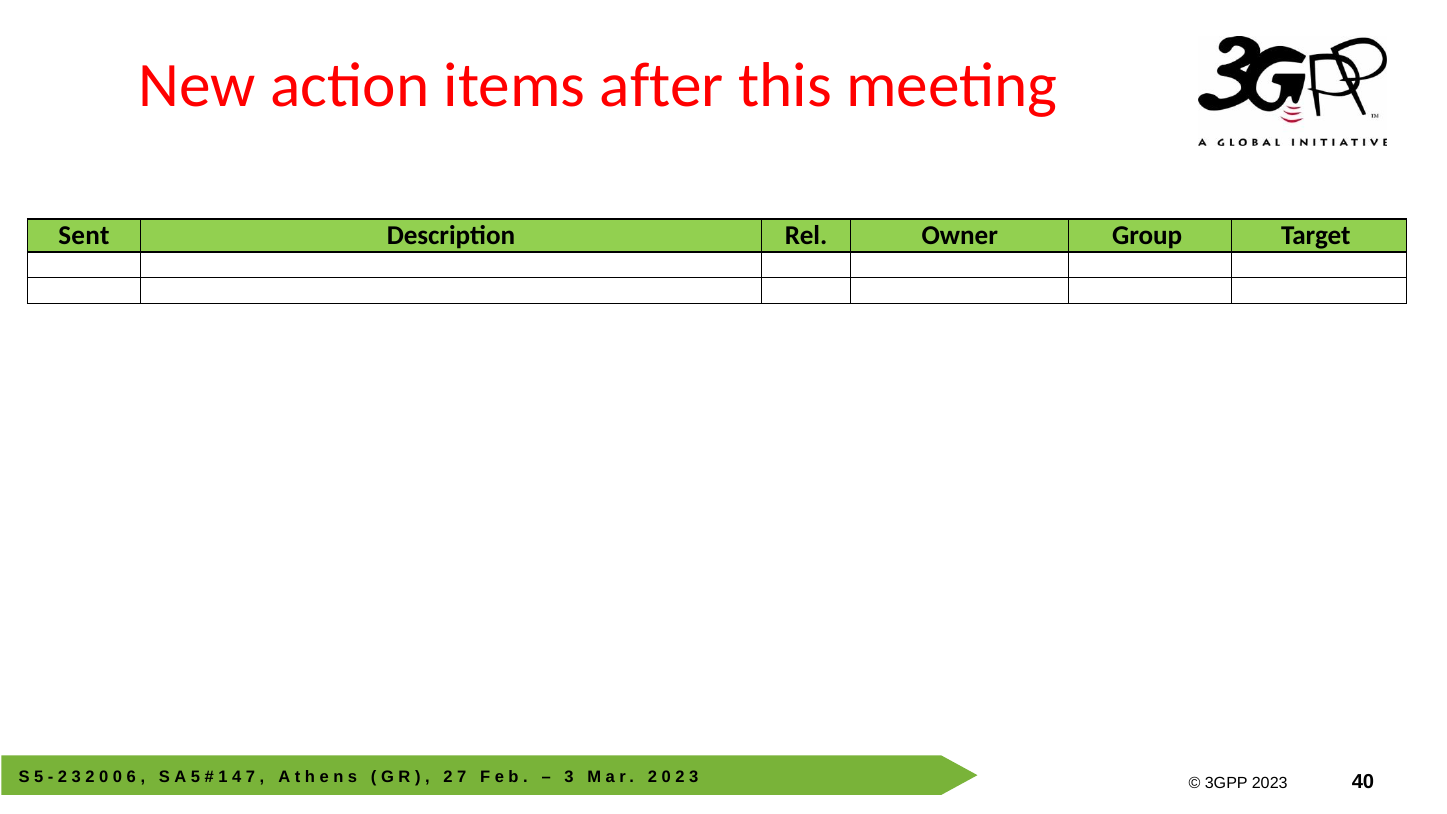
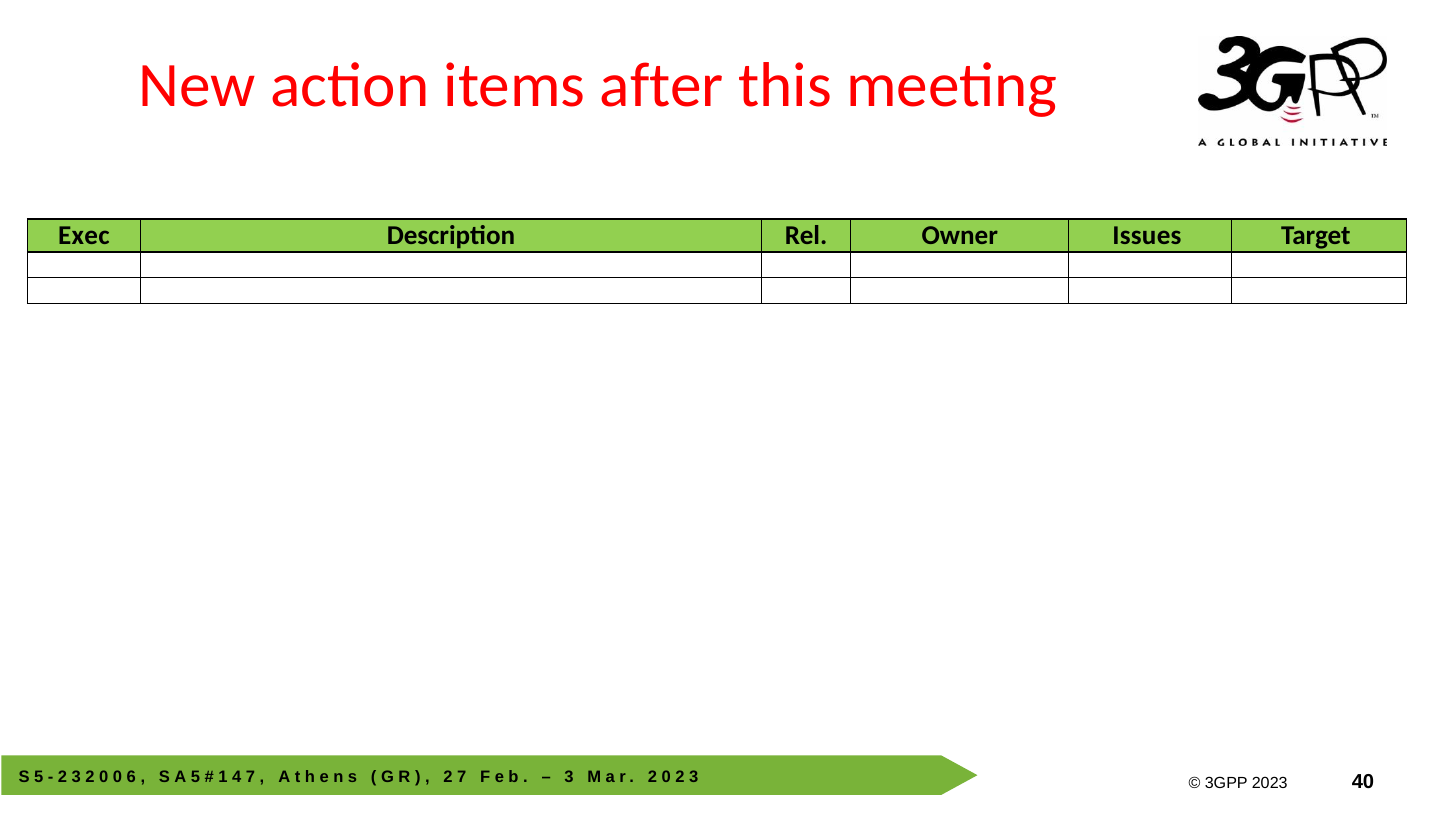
Sent: Sent -> Exec (84, 236)
Group: Group -> Issues (1147, 236)
